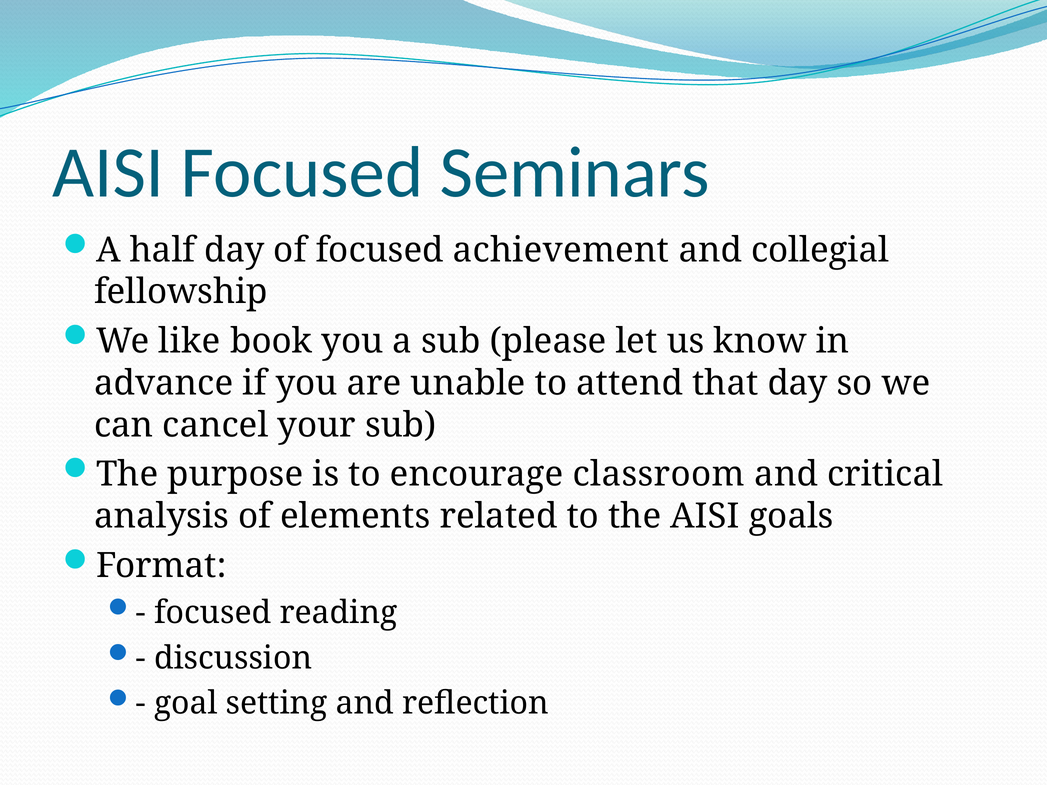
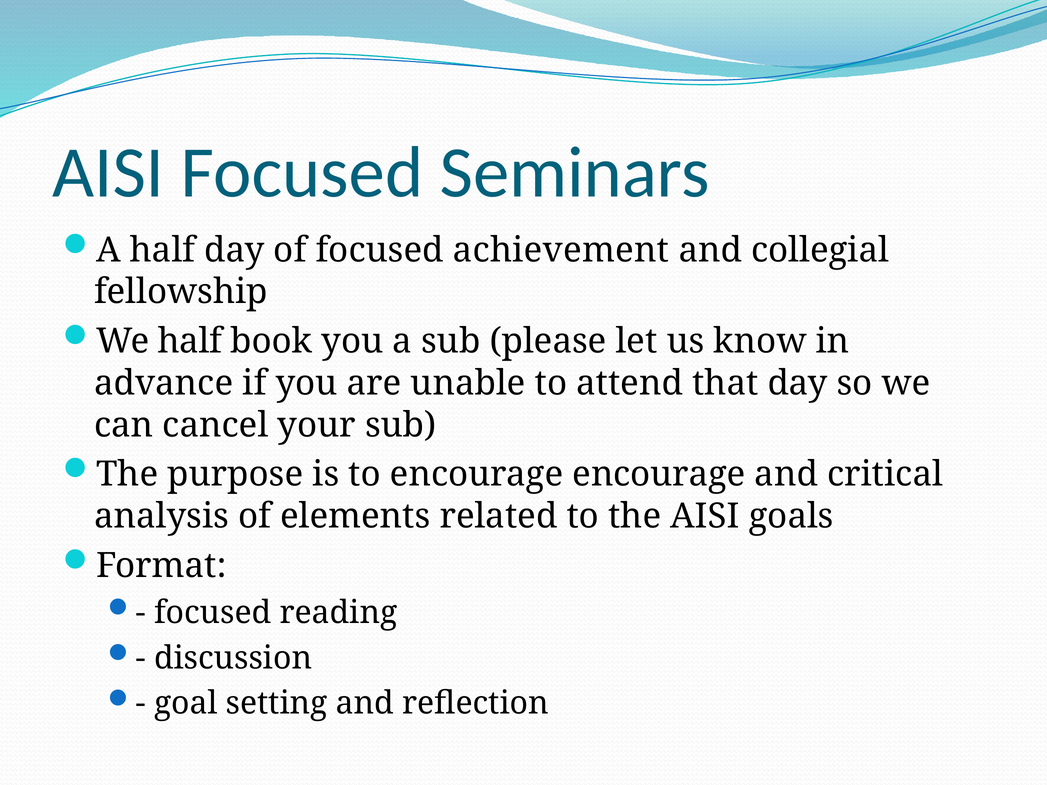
We like: like -> half (190, 341)
encourage classroom: classroom -> encourage (659, 475)
